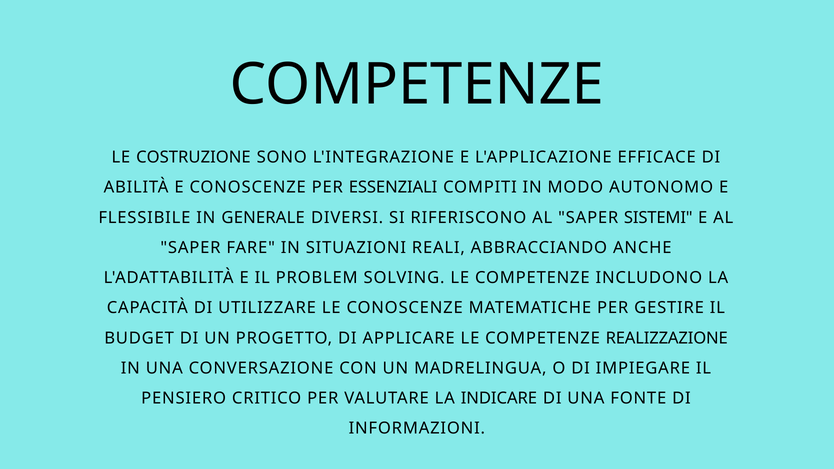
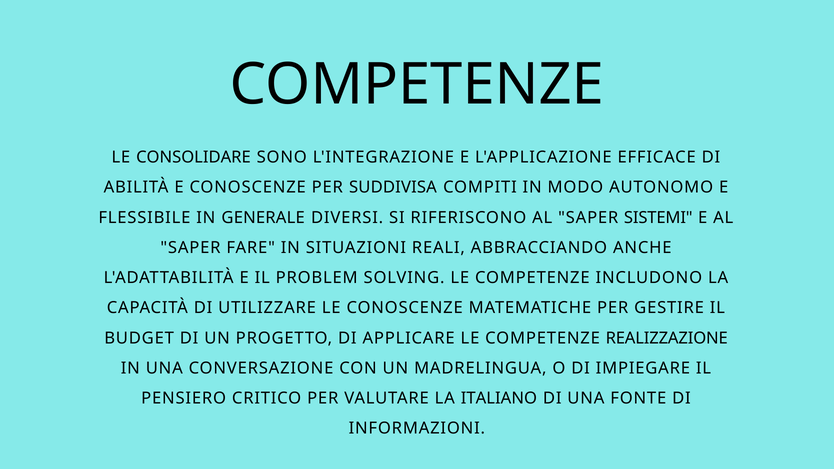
COSTRUZIONE: COSTRUZIONE -> CONSOLIDARE (193, 157)
ESSENZIALI: ESSENZIALI -> SUDDIVISA (393, 187)
INDICARE: INDICARE -> ITALIANO (499, 398)
